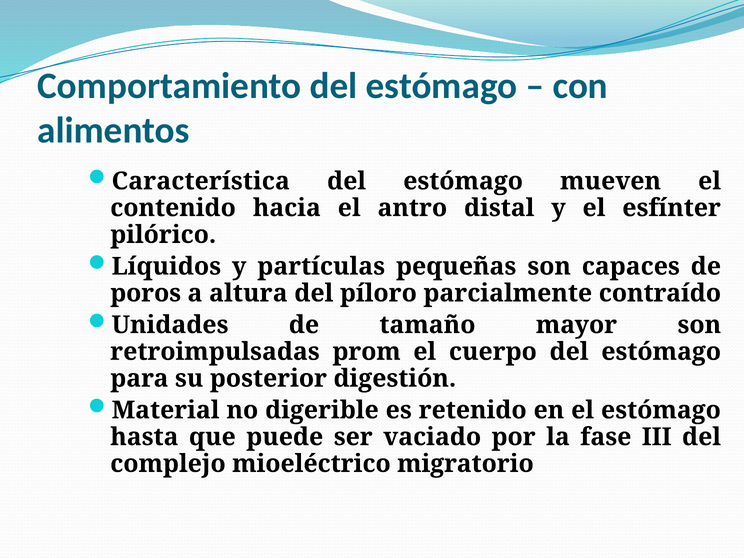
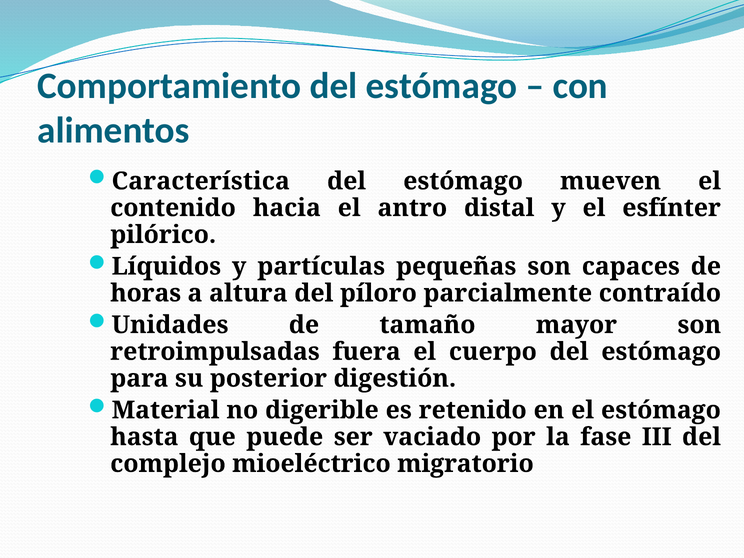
poros: poros -> horas (146, 293)
prom: prom -> fuera (367, 352)
